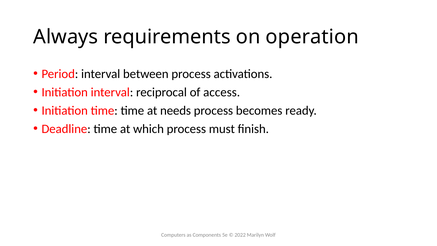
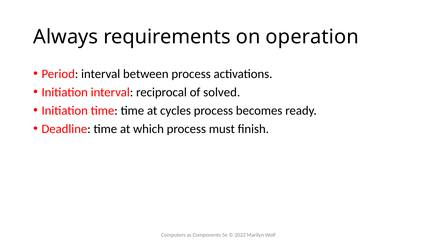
access: access -> solved (222, 92)
needs: needs -> cycles (176, 111)
